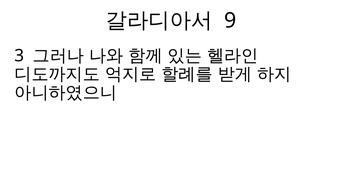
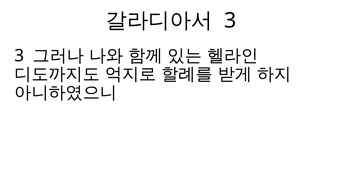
9: 9 -> 3 (230, 21)
